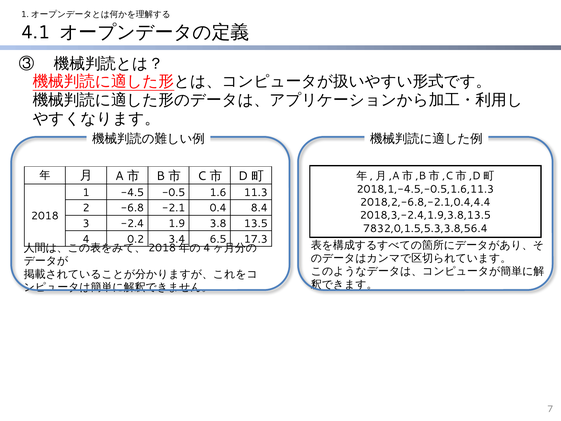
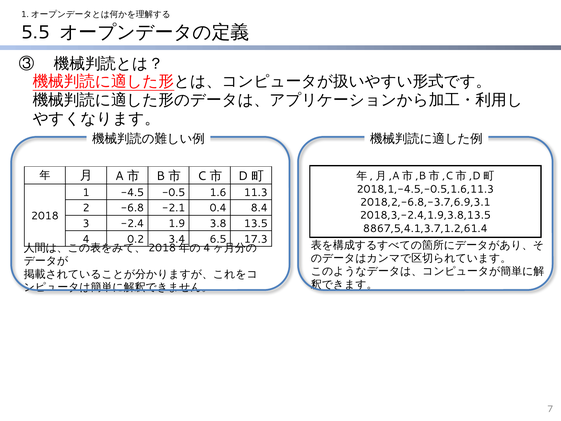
4.1: 4.1 -> 5.5 (35, 32)
2018,2,-6.8,-2.1,0.4,4.4: 2018,2,-6.8,-2.1,0.4,4.4 -> 2018,2,-6.8,-3.7,6.9,3.1 (425, 202)
7832,0,1.5,5.3,3.8,56.4: 7832,0,1.5,5.3,3.8,56.4 -> 8867,5,4.1,3.7,1.2,61.4 (425, 228)
